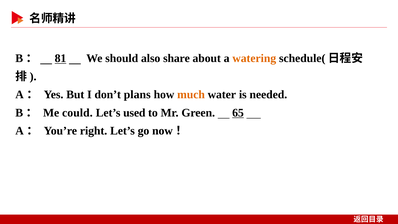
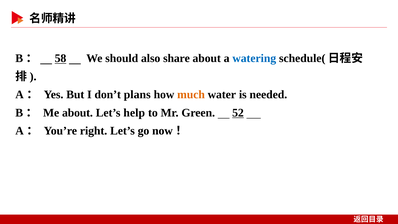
81: 81 -> 58 (61, 58)
watering colour: orange -> blue (254, 58)
Me could: could -> about (77, 113)
used: used -> help (134, 113)
65: 65 -> 52 (238, 113)
